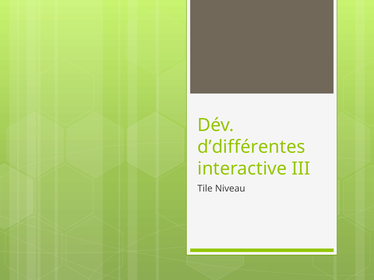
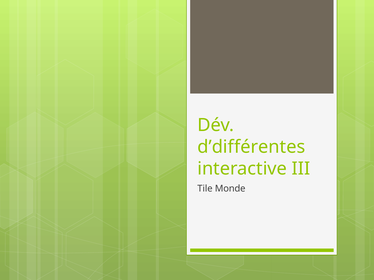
Niveau: Niveau -> Monde (230, 189)
